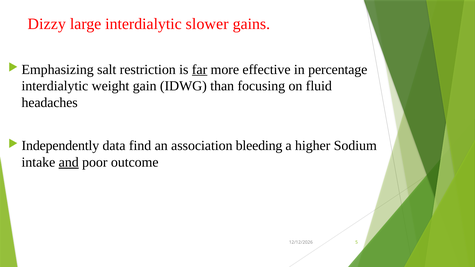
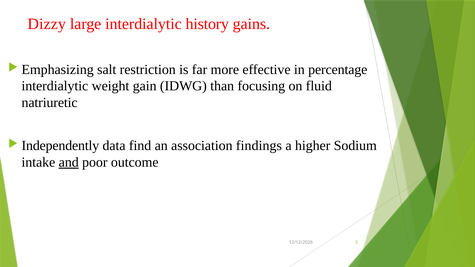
slower: slower -> history (207, 24)
far underline: present -> none (200, 69)
headaches: headaches -> natriuretic (50, 103)
bleeding: bleeding -> findings (259, 146)
